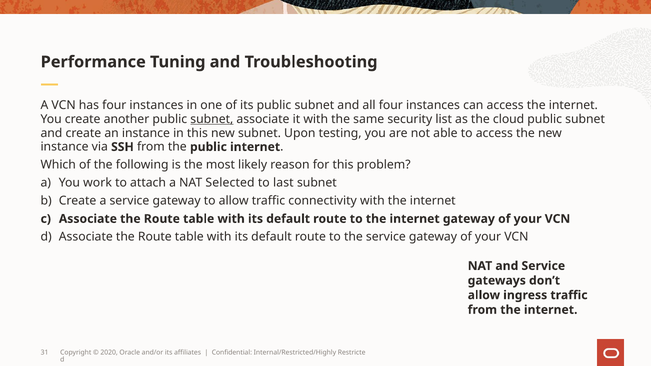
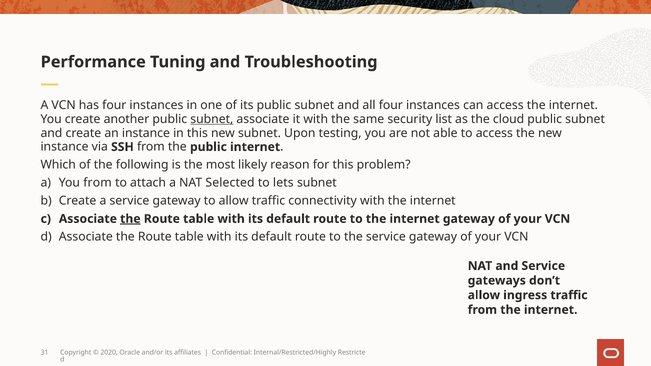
You work: work -> from (97, 183)
last: last -> lets (283, 183)
the underline: none -> present (130, 219)
